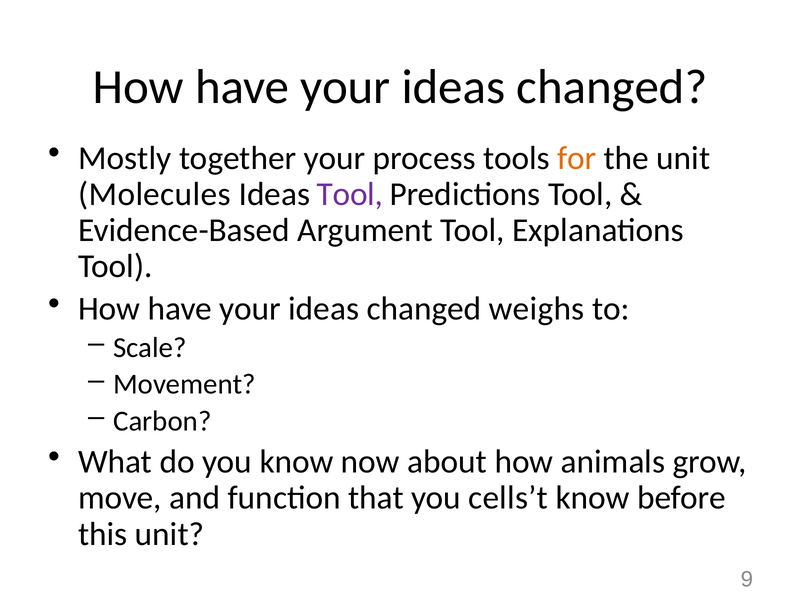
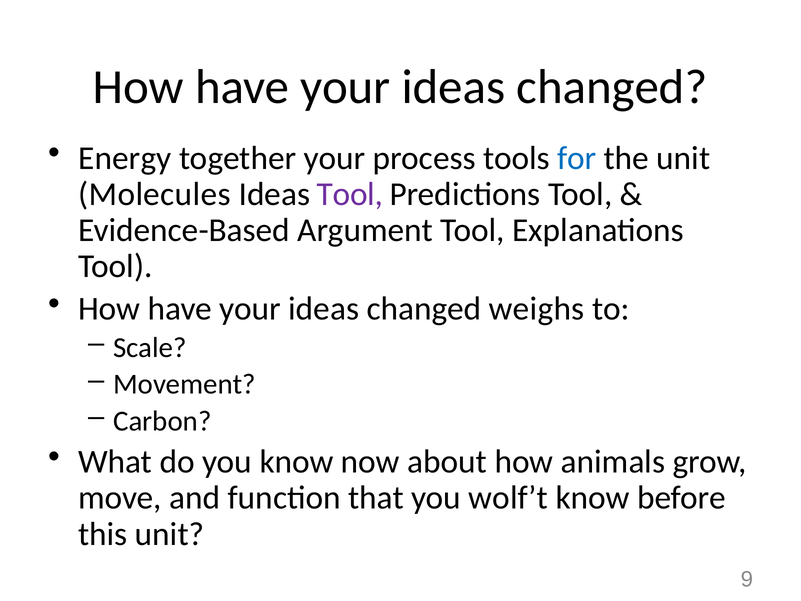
Mostly: Mostly -> Energy (125, 158)
for colour: orange -> blue (577, 158)
cells’t: cells’t -> wolf’t (508, 498)
